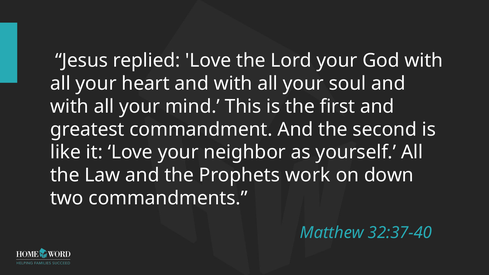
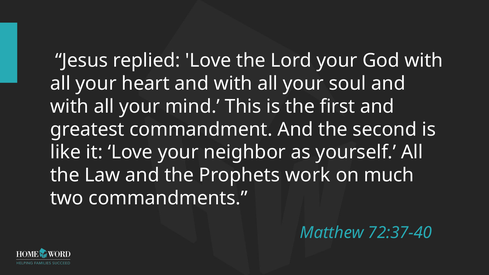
down: down -> much (389, 175)
32:37-40: 32:37-40 -> 72:37-40 (400, 233)
